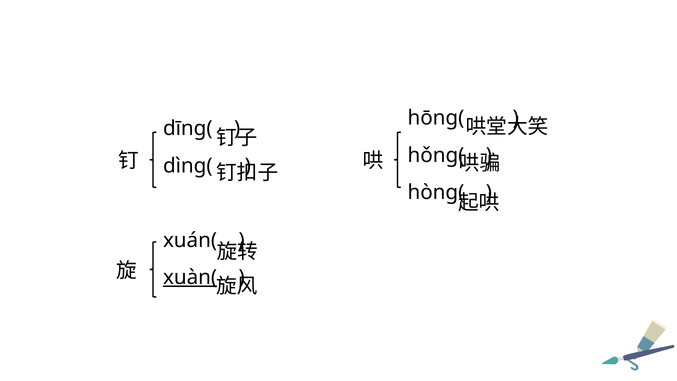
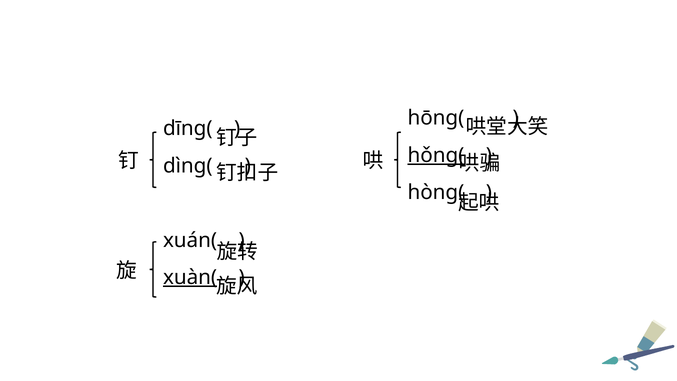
hǒng( underline: none -> present (436, 155)
